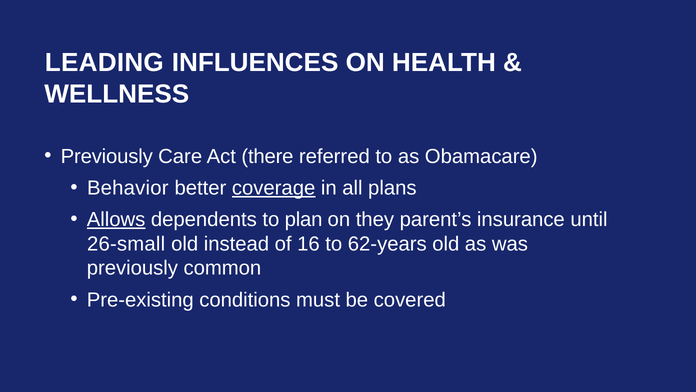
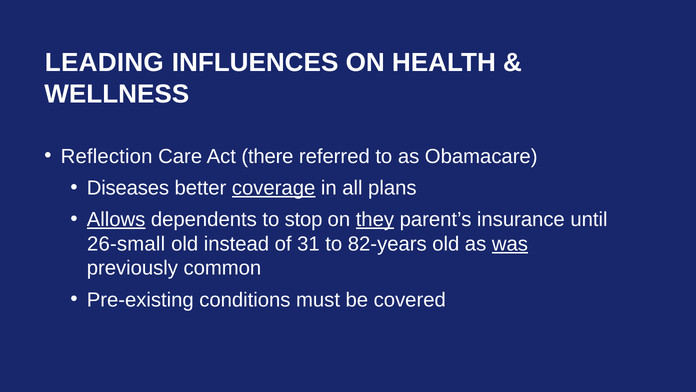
Previously: Previously -> Reflection (107, 156)
Behavior: Behavior -> Diseases (128, 188)
plan: plan -> stop (304, 219)
they underline: none -> present (375, 219)
16: 16 -> 31 (309, 244)
62-years: 62-years -> 82-years (387, 244)
was underline: none -> present (510, 244)
